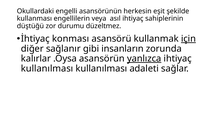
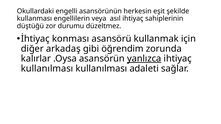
için underline: present -> none (188, 39)
sağlanır: sağlanır -> arkadaş (63, 49)
insanların: insanların -> öğrendim (123, 49)
